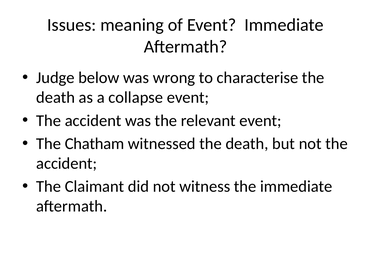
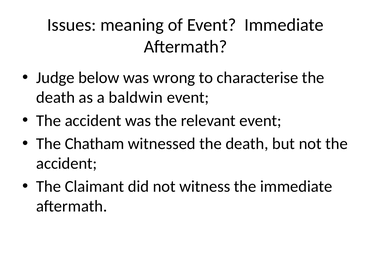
collapse: collapse -> baldwin (136, 98)
